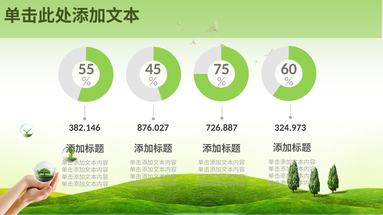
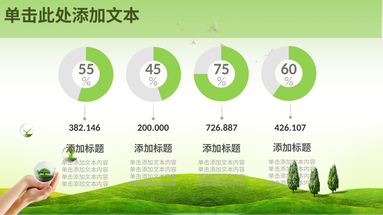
876.027: 876.027 -> 200.000 (153, 128)
324.973: 324.973 -> 426.107 (290, 128)
